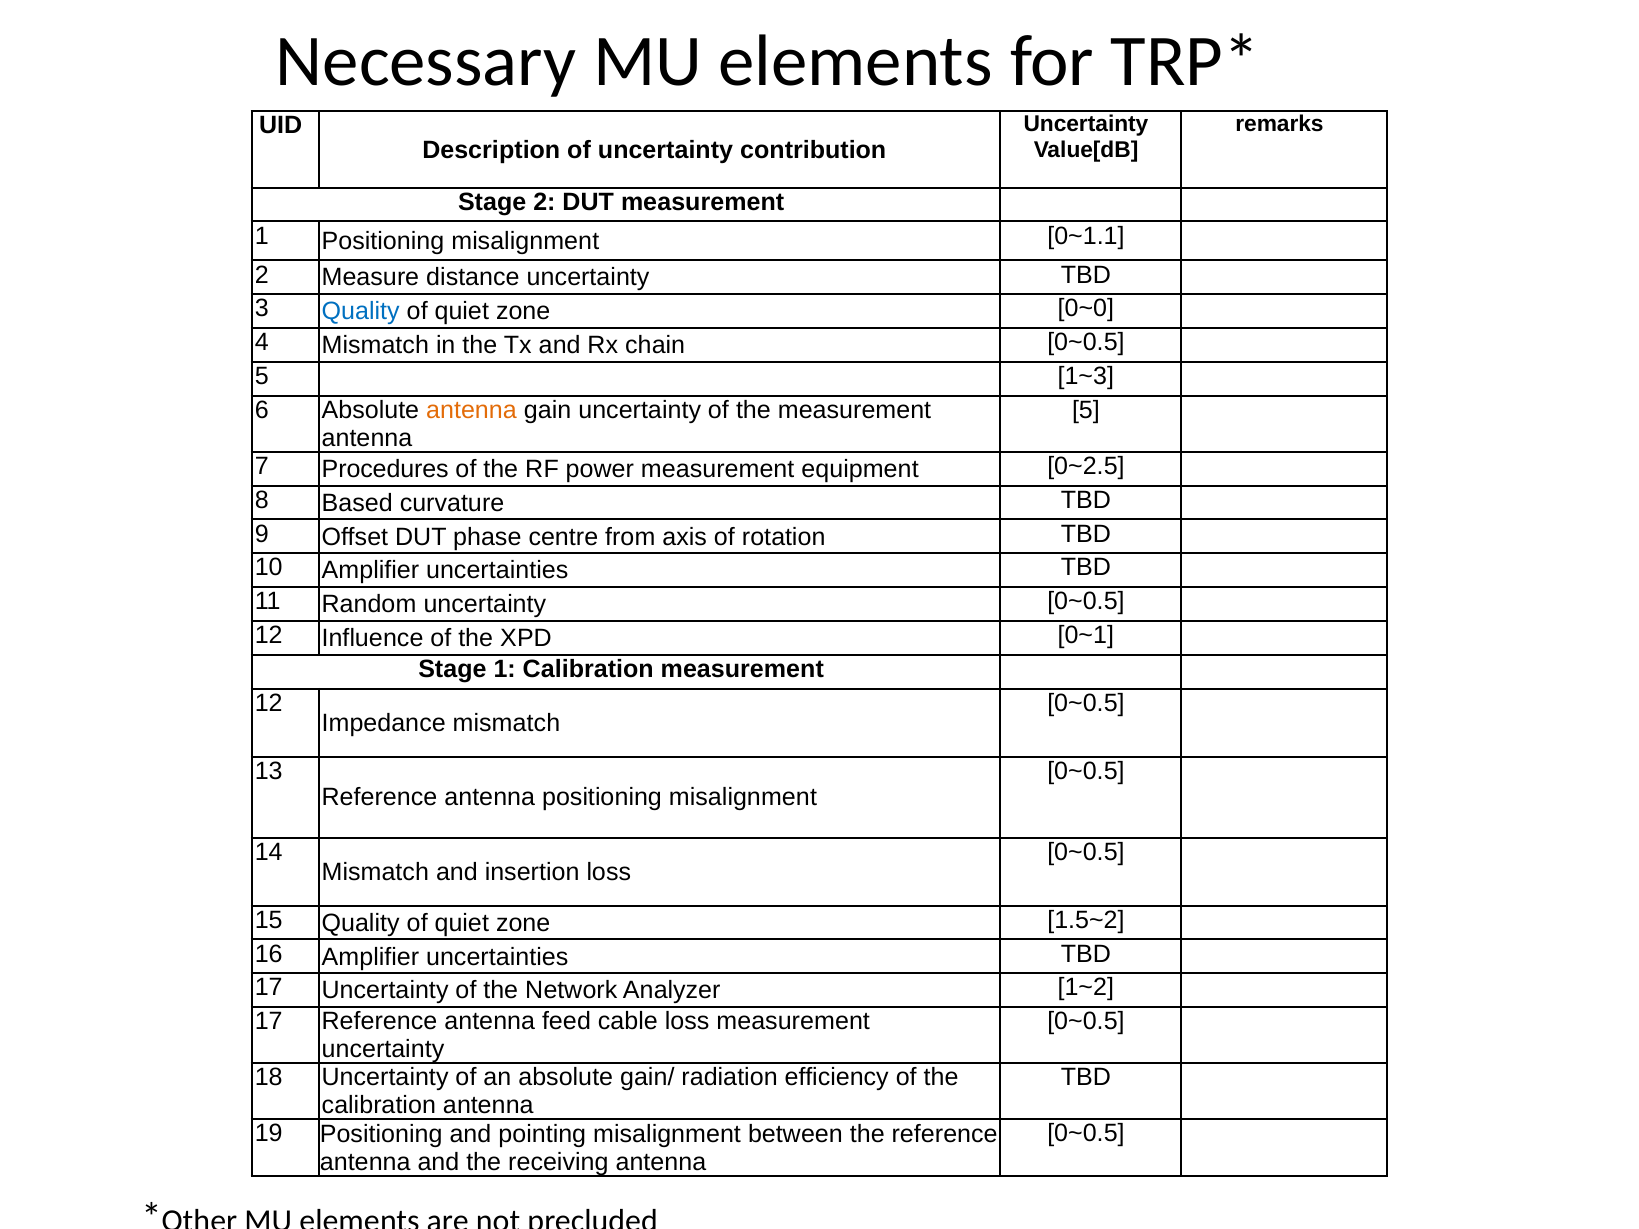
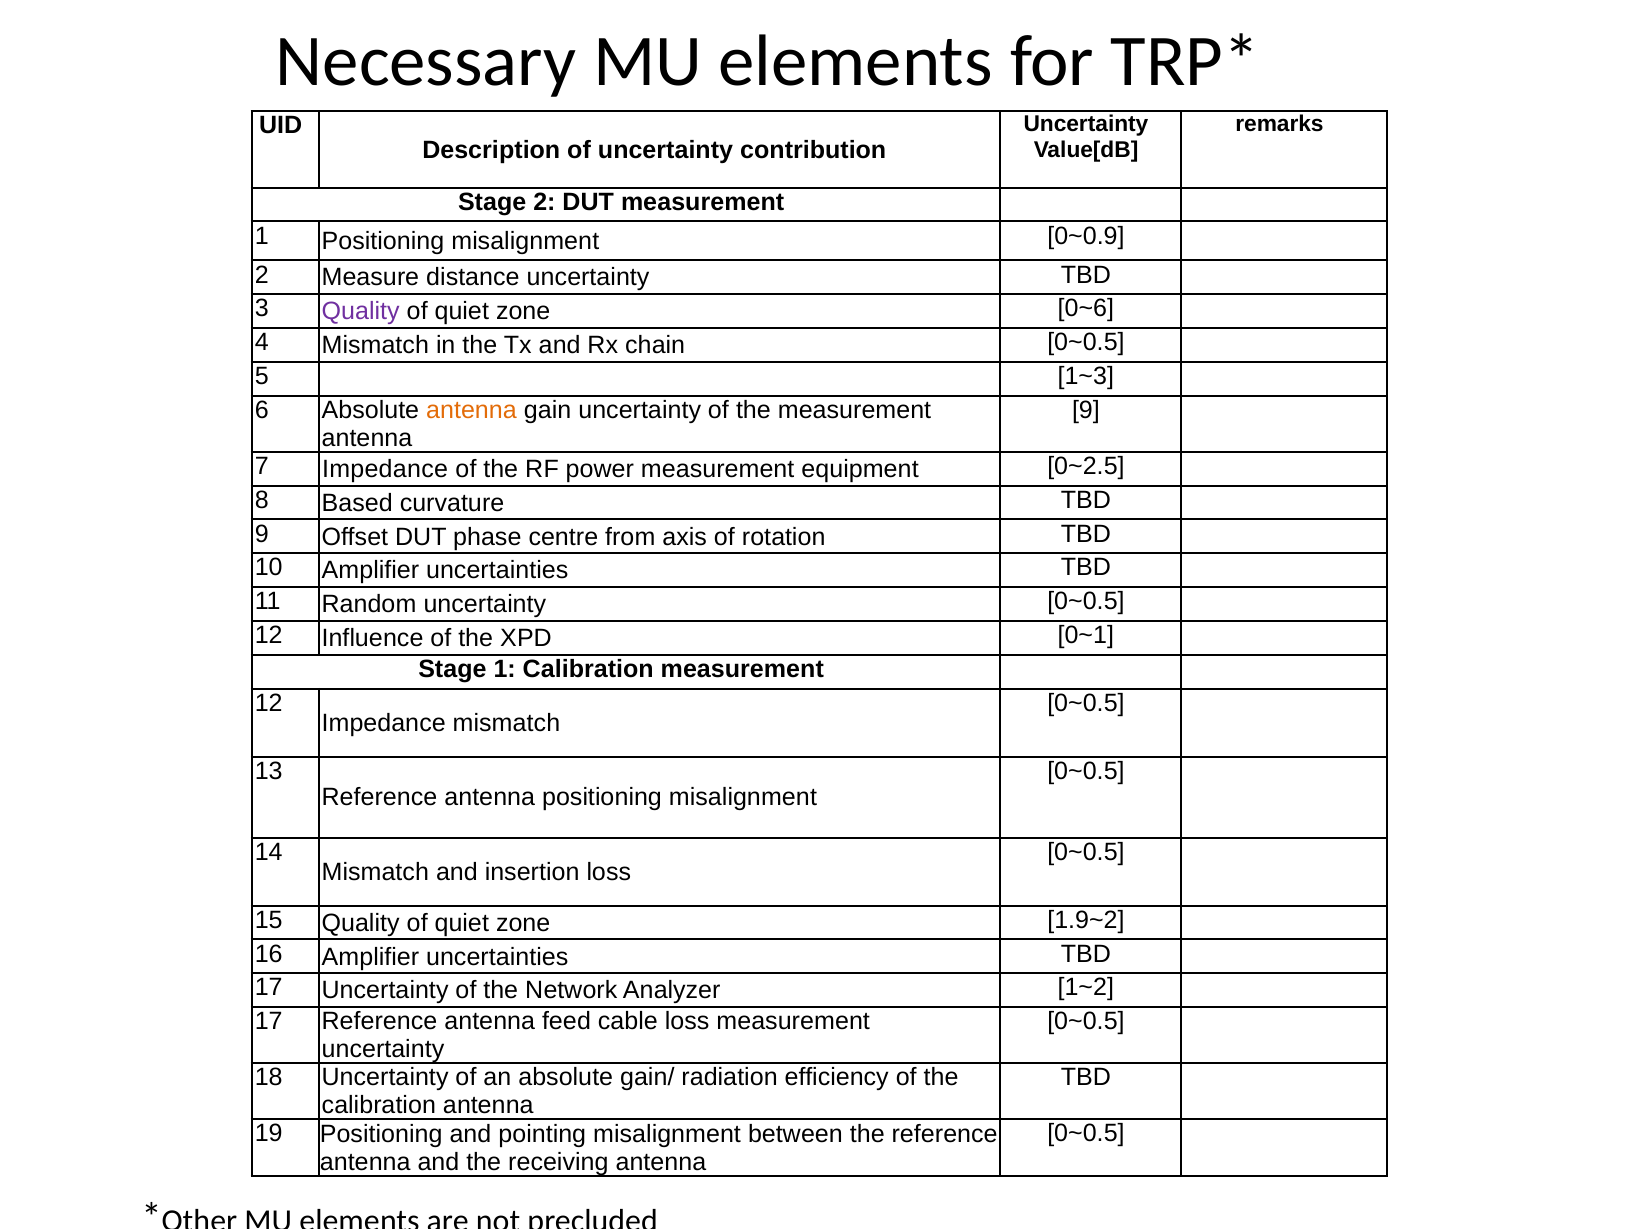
0~1.1: 0~1.1 -> 0~0.9 (1086, 236)
Quality colour: blue -> purple (361, 312)
0~0: 0~0 -> 0~6 (1086, 309)
5: 5 -> 9 (1086, 410)
7 Procedures: Procedures -> Impedance (385, 469)
1.5~2: 1.5~2 -> 1.9~2 (1086, 920)
